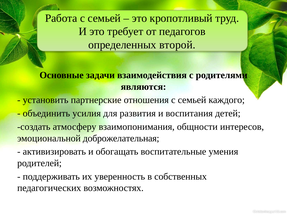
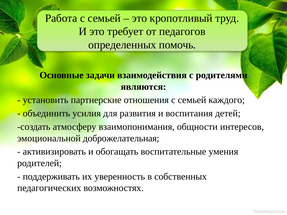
второй: второй -> помочь (177, 45)
